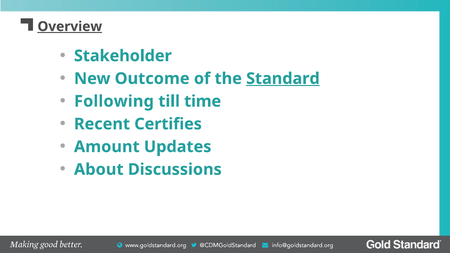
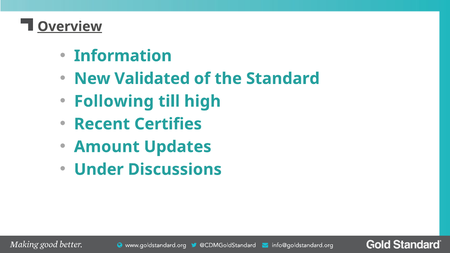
Stakeholder: Stakeholder -> Information (123, 56)
Outcome: Outcome -> Validated (152, 79)
Standard underline: present -> none (283, 79)
time: time -> high (203, 101)
About: About -> Under (99, 170)
